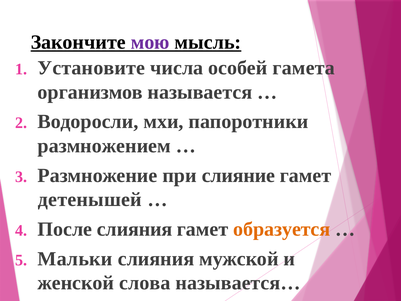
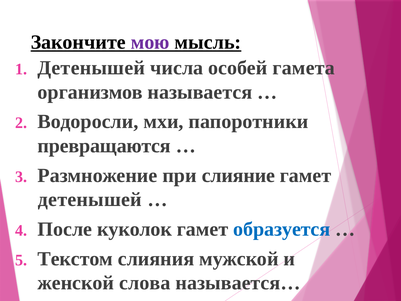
Установите: Установите -> Детенышей (91, 68)
размножением: размножением -> превращаются (104, 146)
После слияния: слияния -> куколок (135, 229)
образуется colour: orange -> blue (282, 229)
Мальки: Мальки -> Текстом (75, 259)
